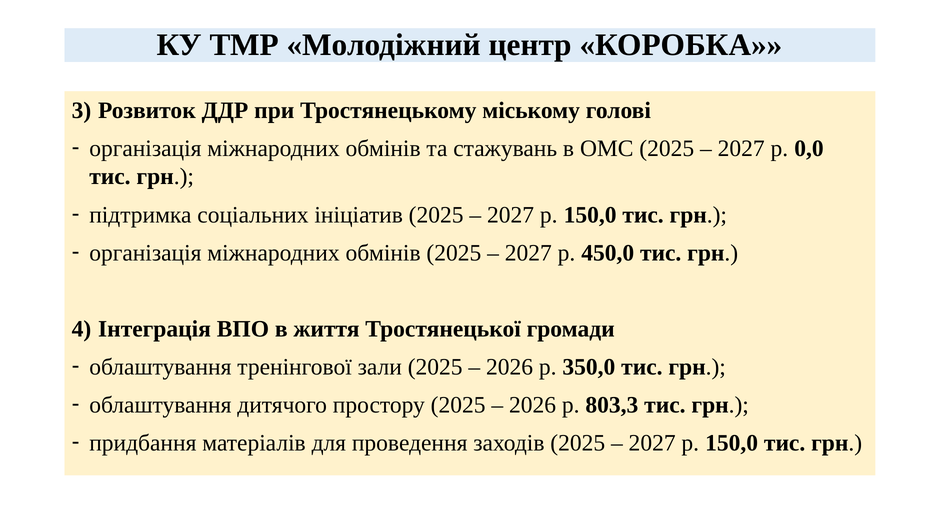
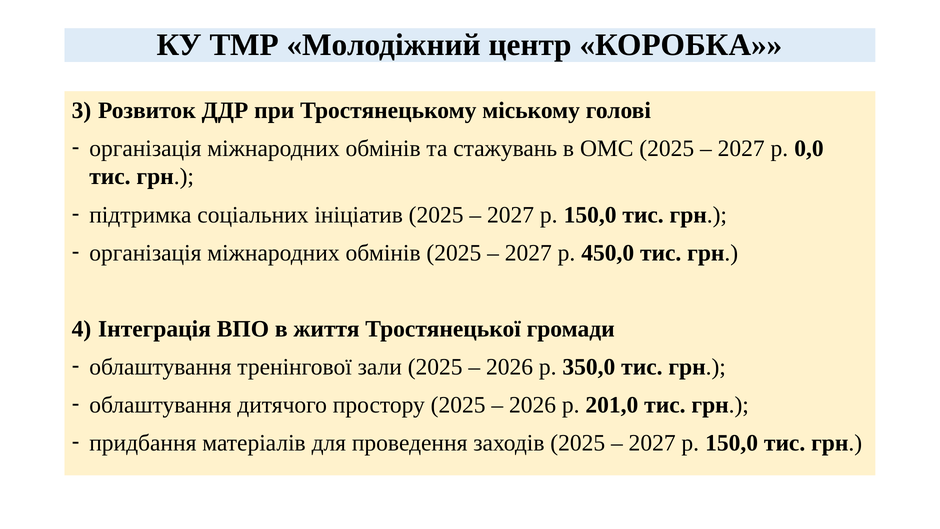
803,3: 803,3 -> 201,0 (612, 405)
